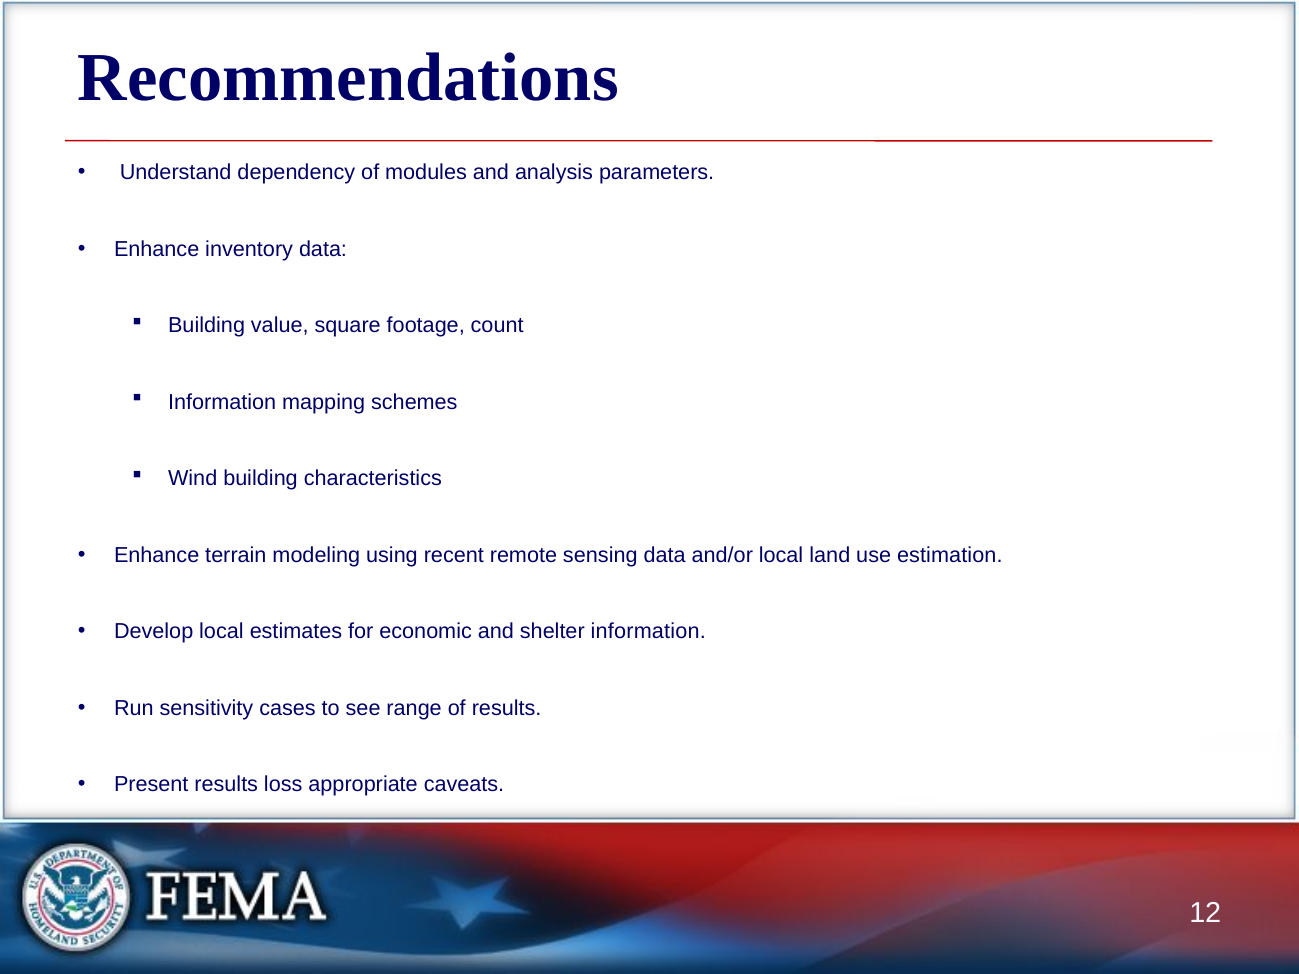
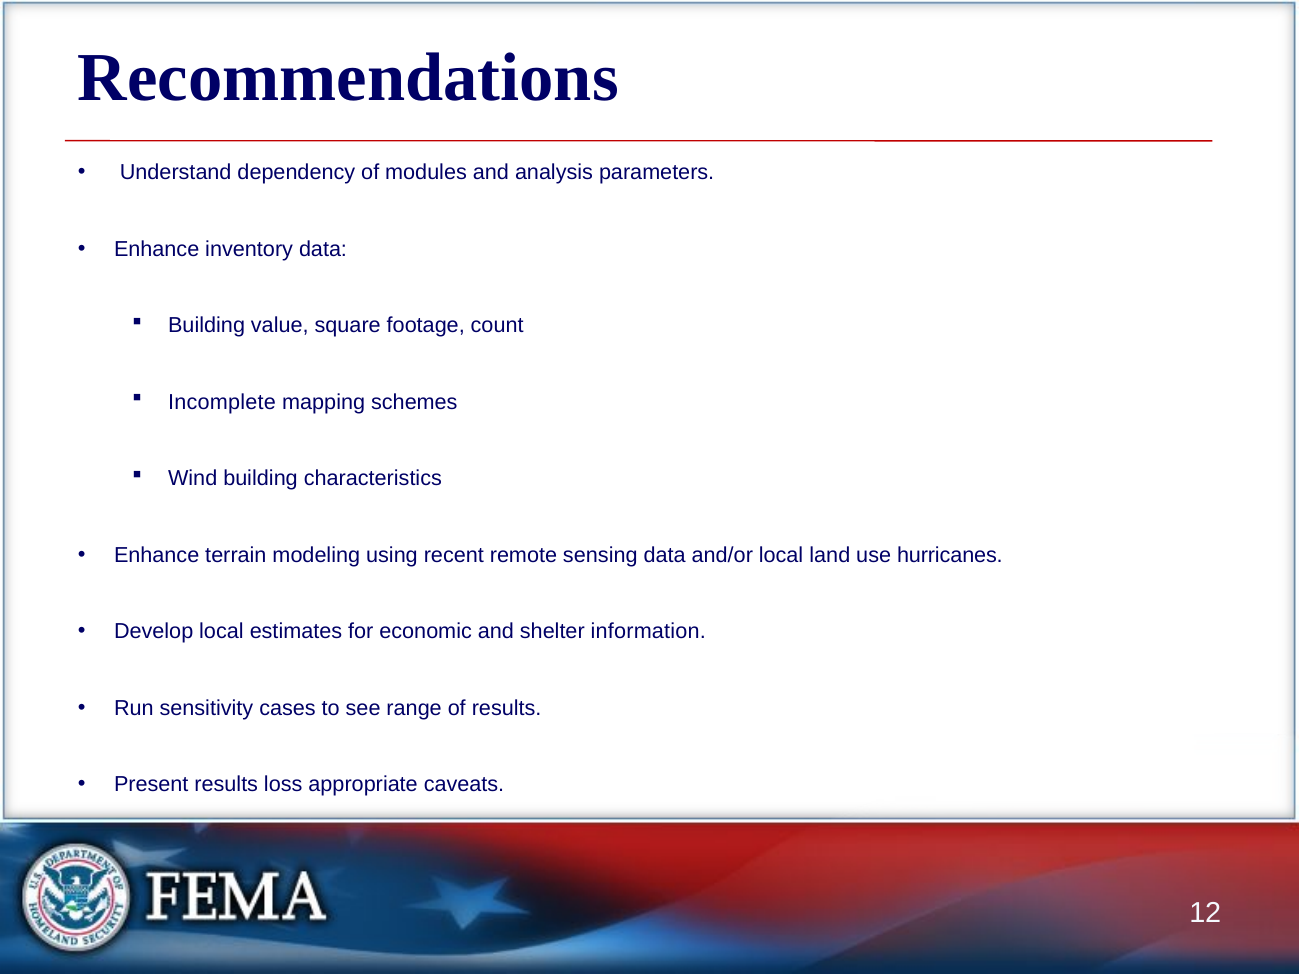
Information: Information -> Incomplete (222, 402)
estimation: estimation -> hurricanes (950, 555)
